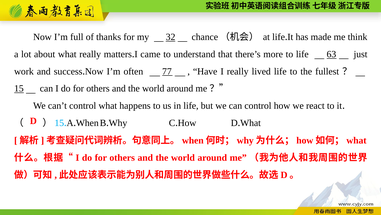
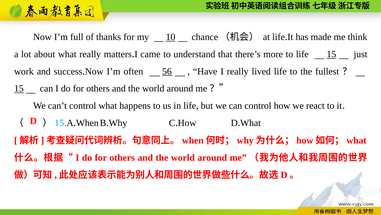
32: 32 -> 10 (171, 37)
life 63: 63 -> 15 (331, 54)
77: 77 -> 56 (167, 71)
